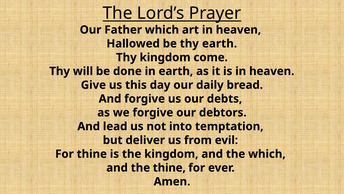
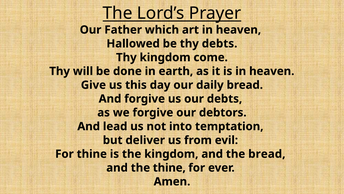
thy earth: earth -> debts (220, 44)
the which: which -> bread (267, 154)
